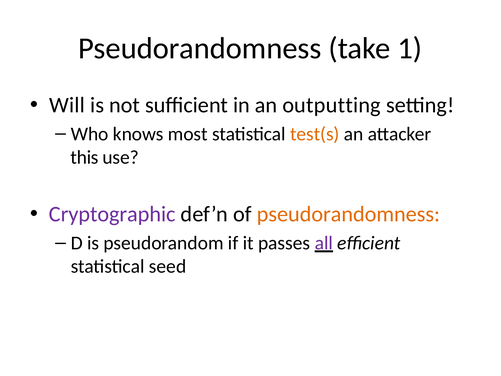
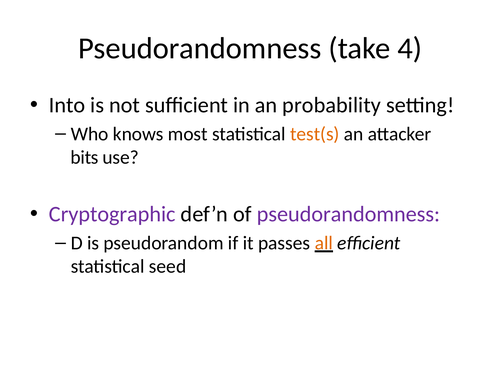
1: 1 -> 4 (410, 48)
Will: Will -> Into (67, 105)
outputting: outputting -> probability (332, 105)
this: this -> bits (85, 157)
pseudorandomness colour: orange -> purple (348, 214)
all colour: purple -> orange (324, 243)
